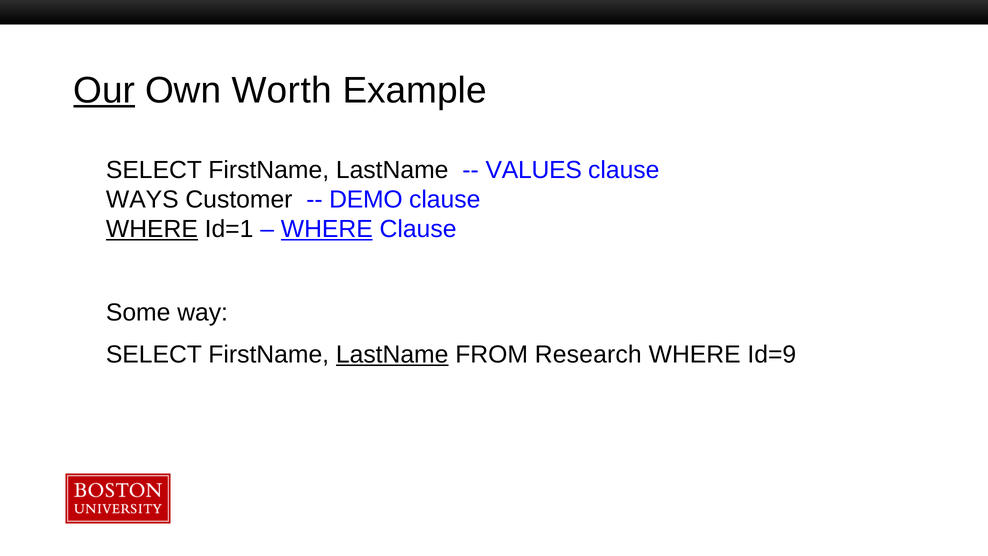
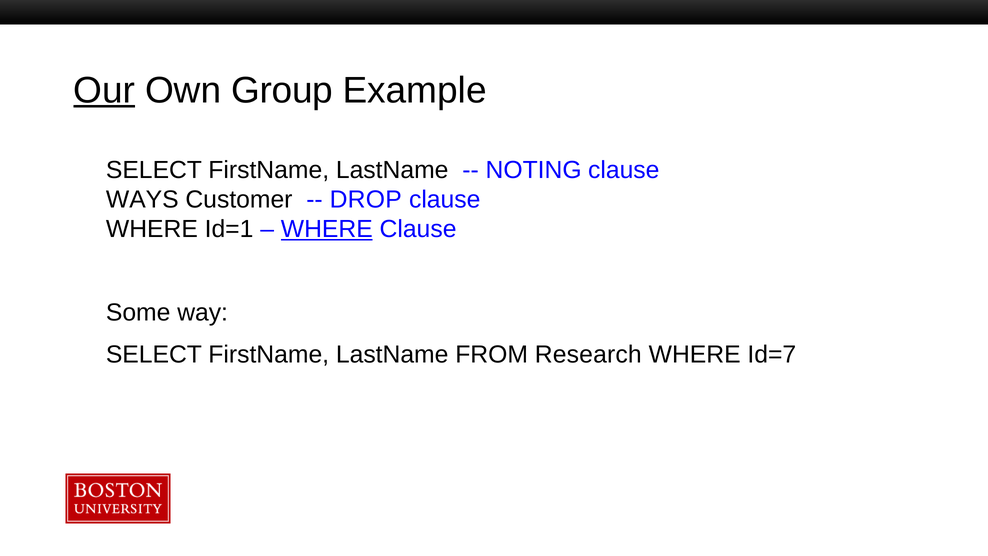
Worth: Worth -> Group (282, 90)
VALUES: VALUES -> NOTING (534, 170)
DEMO: DEMO -> DROP (366, 199)
WHERE underline: present -> none (152, 229)
LastName underline: present -> none (392, 354)
Id=9: Id=9 -> Id=7 (772, 354)
